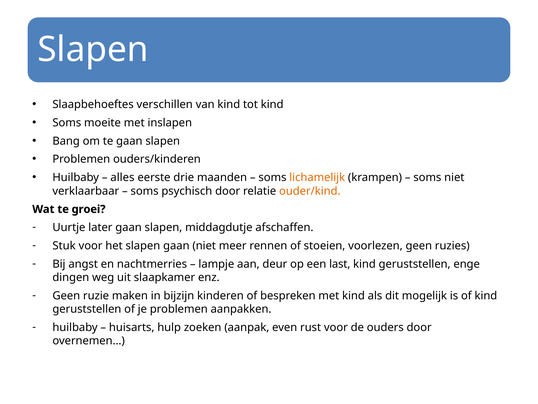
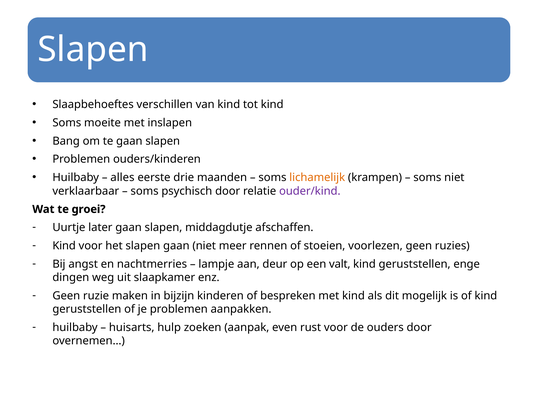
ouder/kind colour: orange -> purple (310, 191)
Stuk: Stuk -> Kind (64, 245)
last: last -> valt (340, 264)
